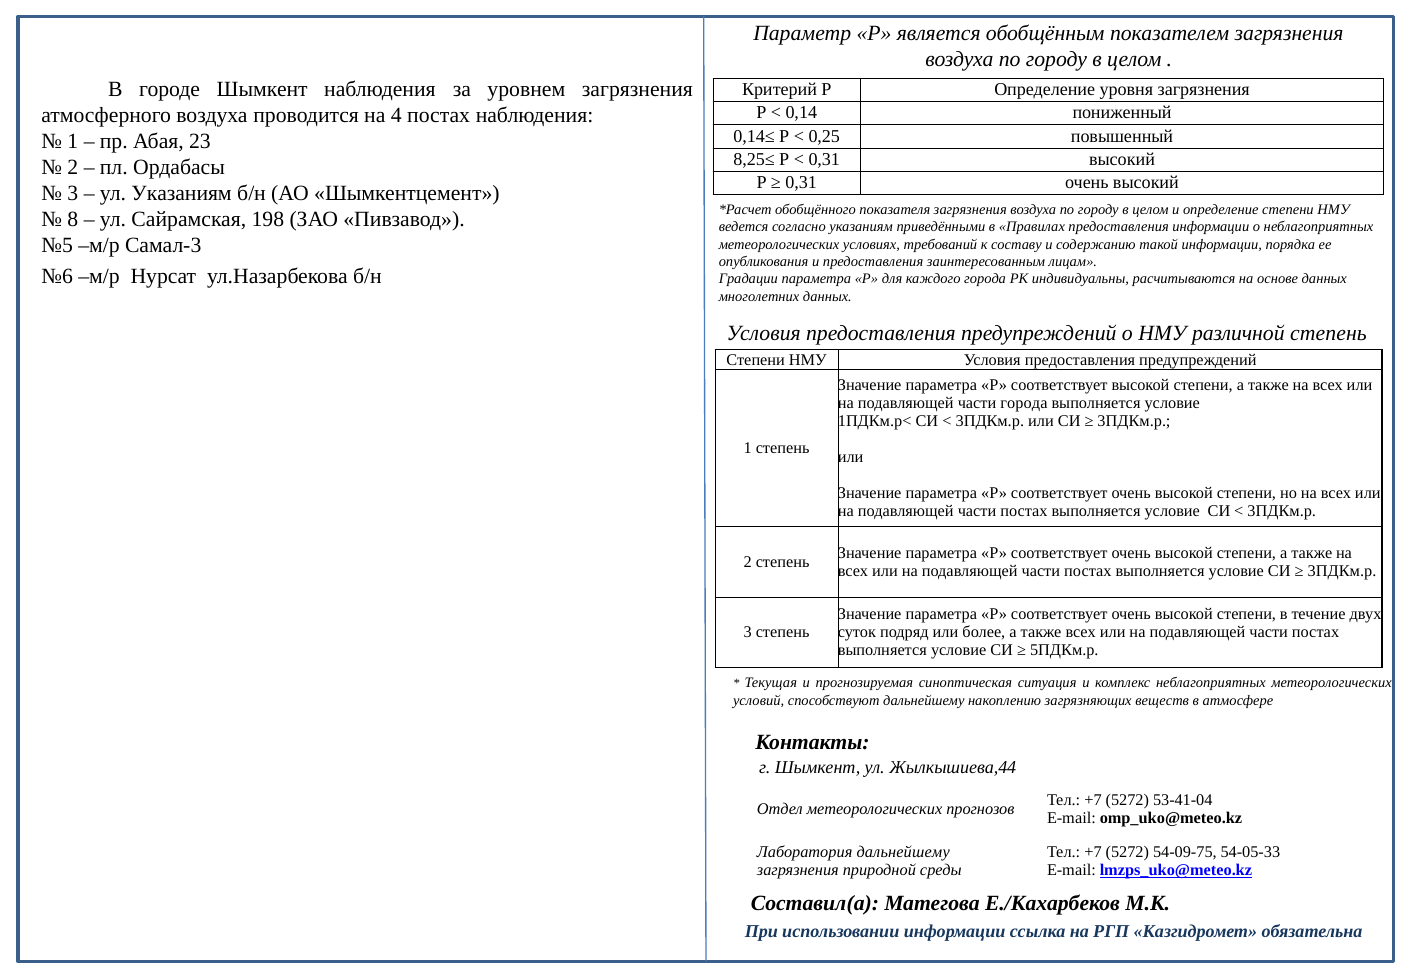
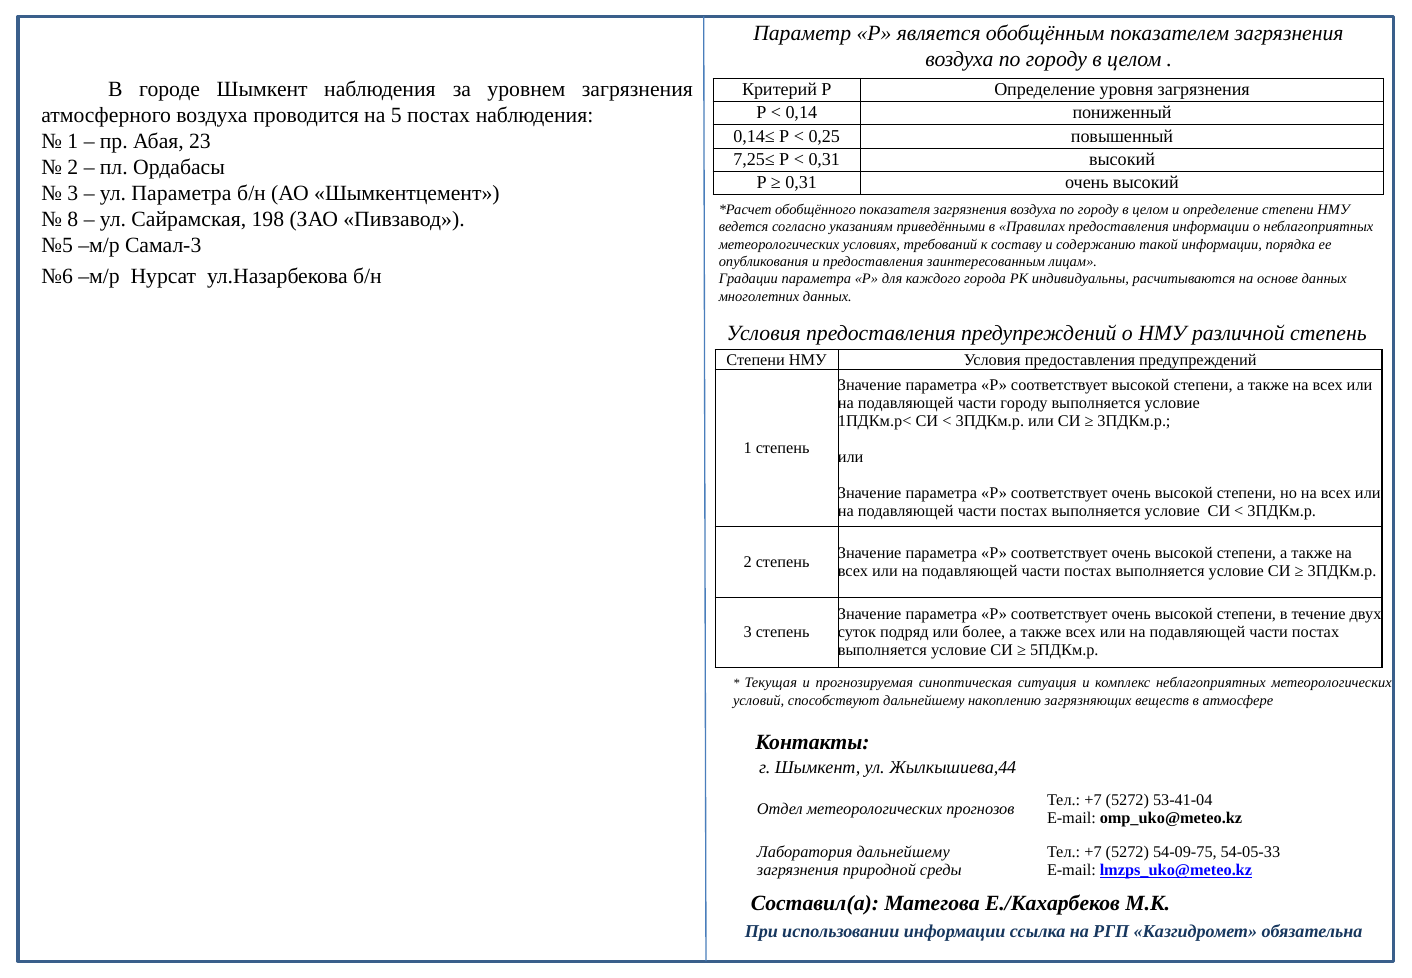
4: 4 -> 5 (396, 115)
8,25≤: 8,25≤ -> 7,25≤ (754, 160)
ул Указаниям: Указаниям -> Параметра (181, 193)
части города: города -> городу (1024, 403)
